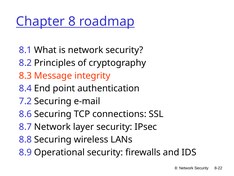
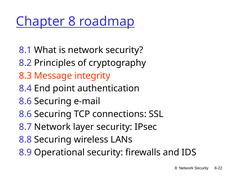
7.2: 7.2 -> 8.6 (25, 101)
